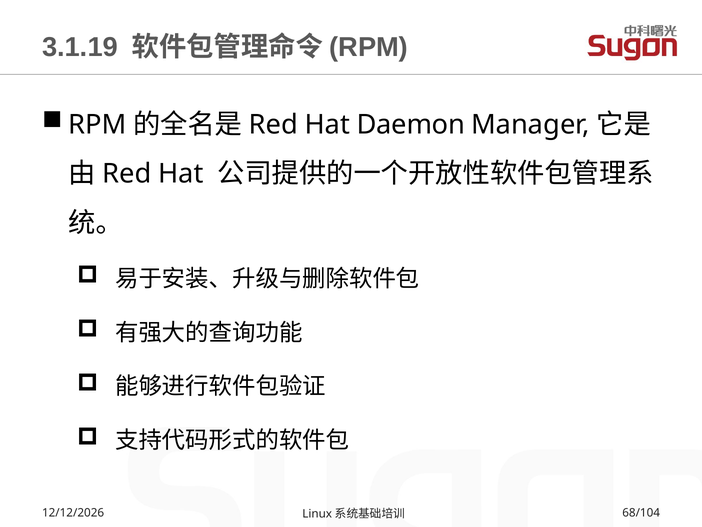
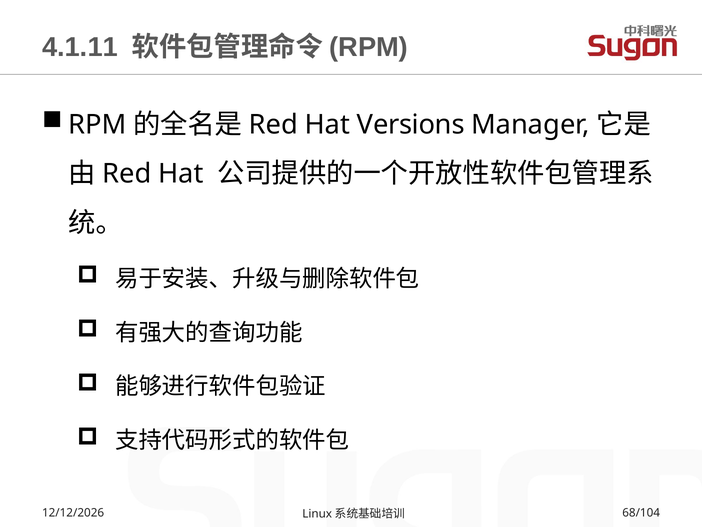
3.1.19: 3.1.19 -> 4.1.11 (80, 47)
Daemon: Daemon -> Versions (411, 125)
